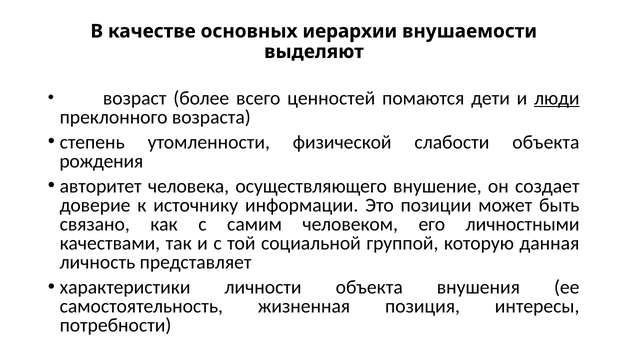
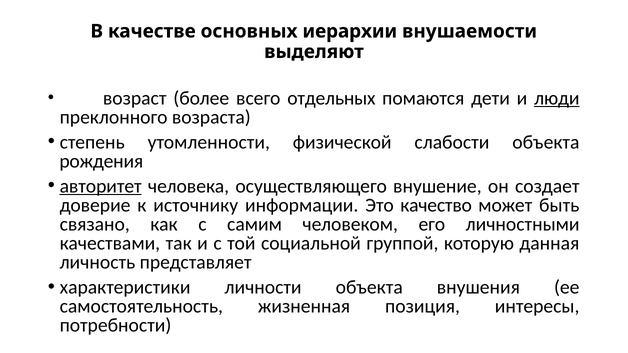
ценностей: ценностей -> отдельных (331, 98)
авторитет underline: none -> present (101, 186)
позиции: позиции -> качество (436, 205)
